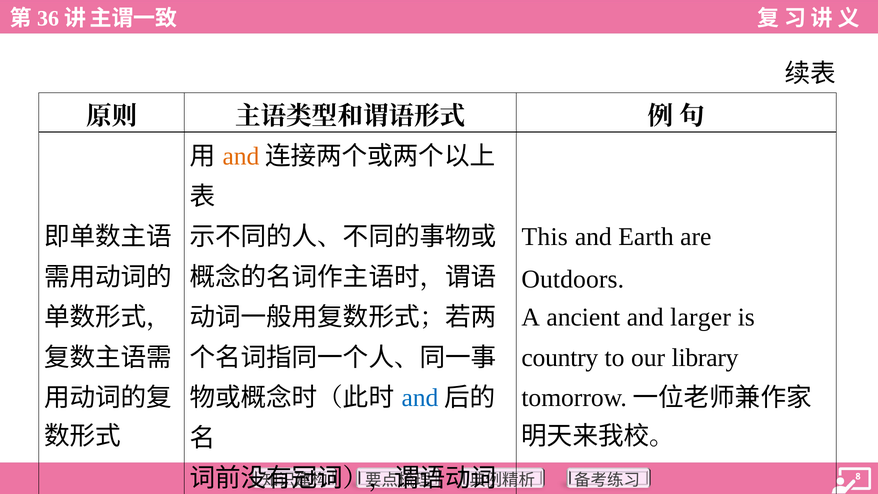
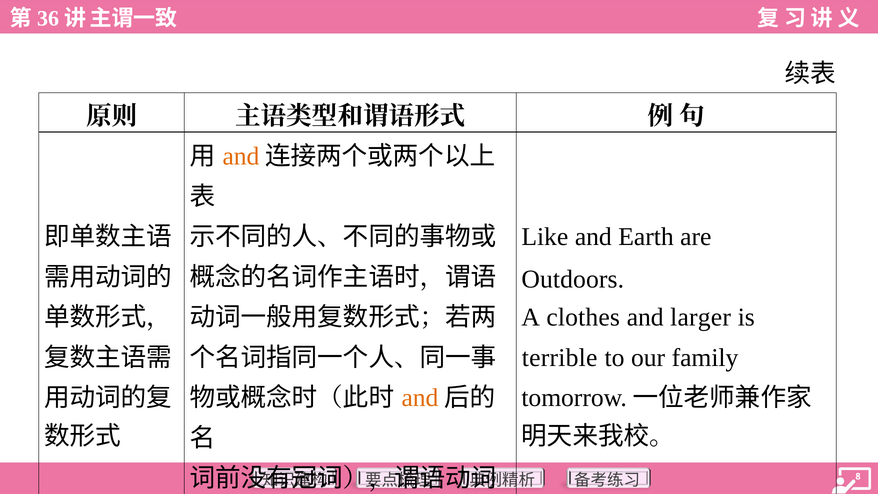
This: This -> Like (545, 237)
ancient: ancient -> clothes (583, 317)
country: country -> terrible (560, 358)
library: library -> family (705, 358)
and colour: blue -> orange (420, 398)
